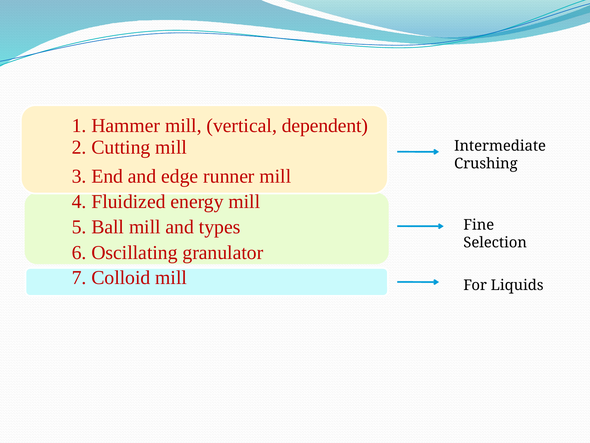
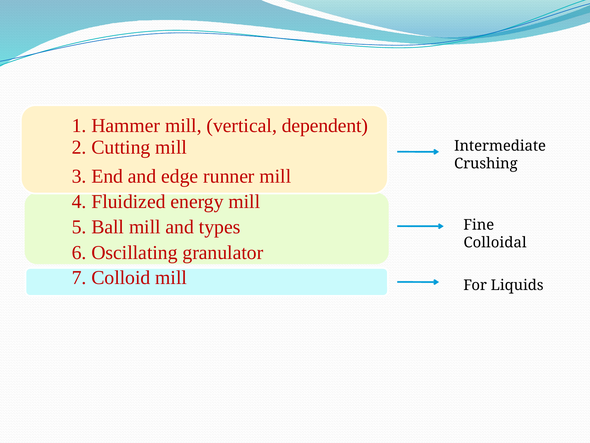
Selection: Selection -> Colloidal (495, 242)
